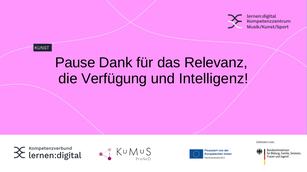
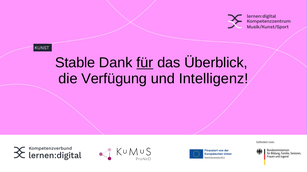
Pause: Pause -> Stable (75, 63)
für underline: none -> present (145, 63)
Relevanz: Relevanz -> Überblick (216, 63)
